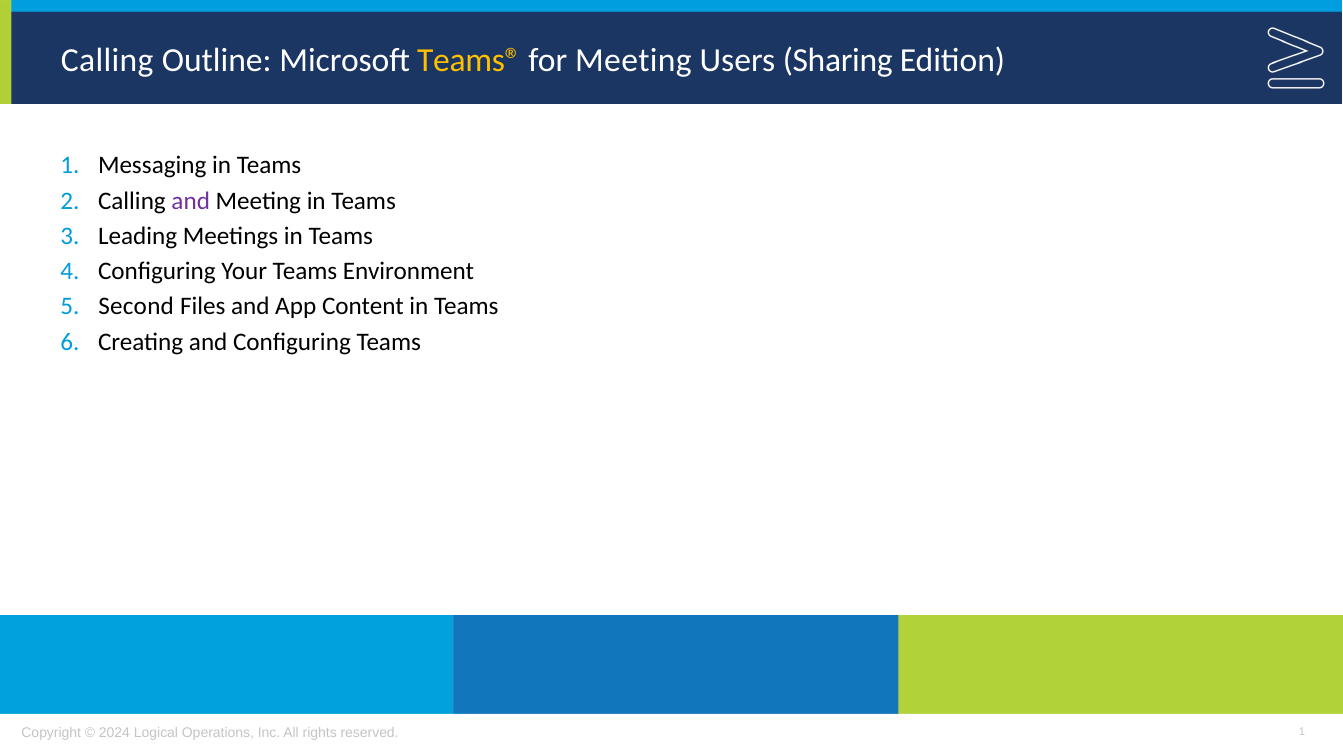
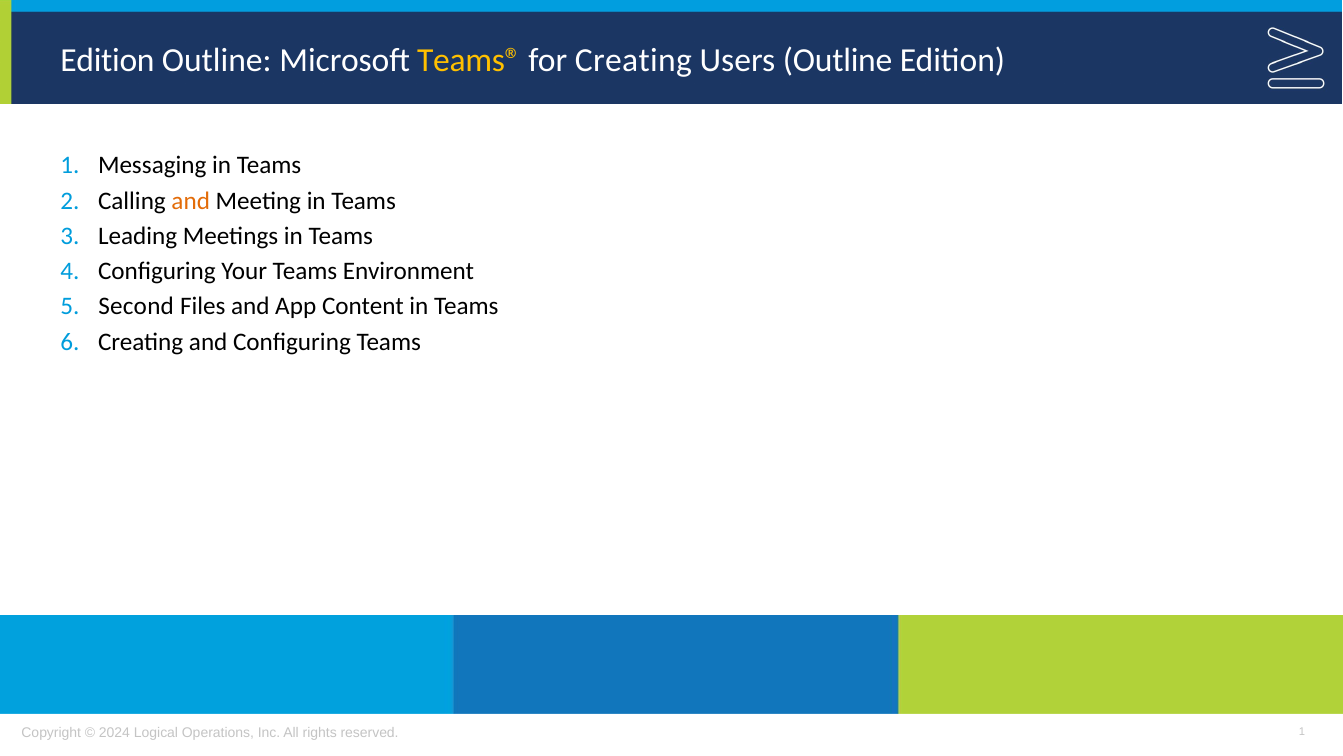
Calling: Calling -> Edition (107, 60)
for Meeting: Meeting -> Creating (633, 60)
Users Sharing: Sharing -> Outline (838, 60)
and colour: purple -> orange (191, 201)
